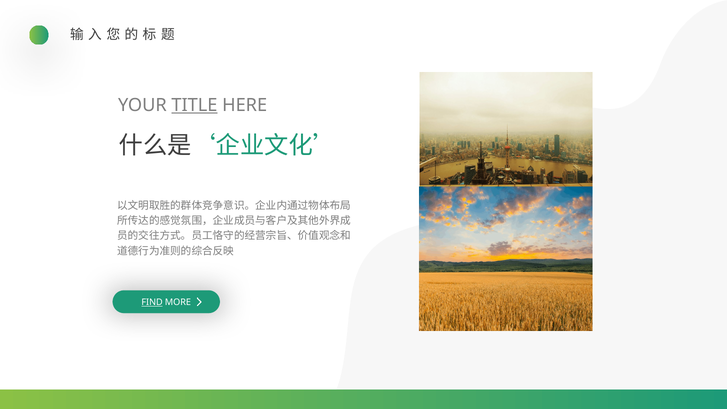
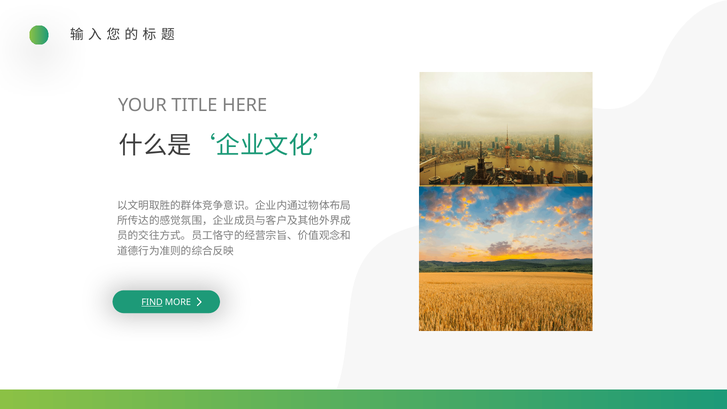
TITLE underline: present -> none (194, 105)
